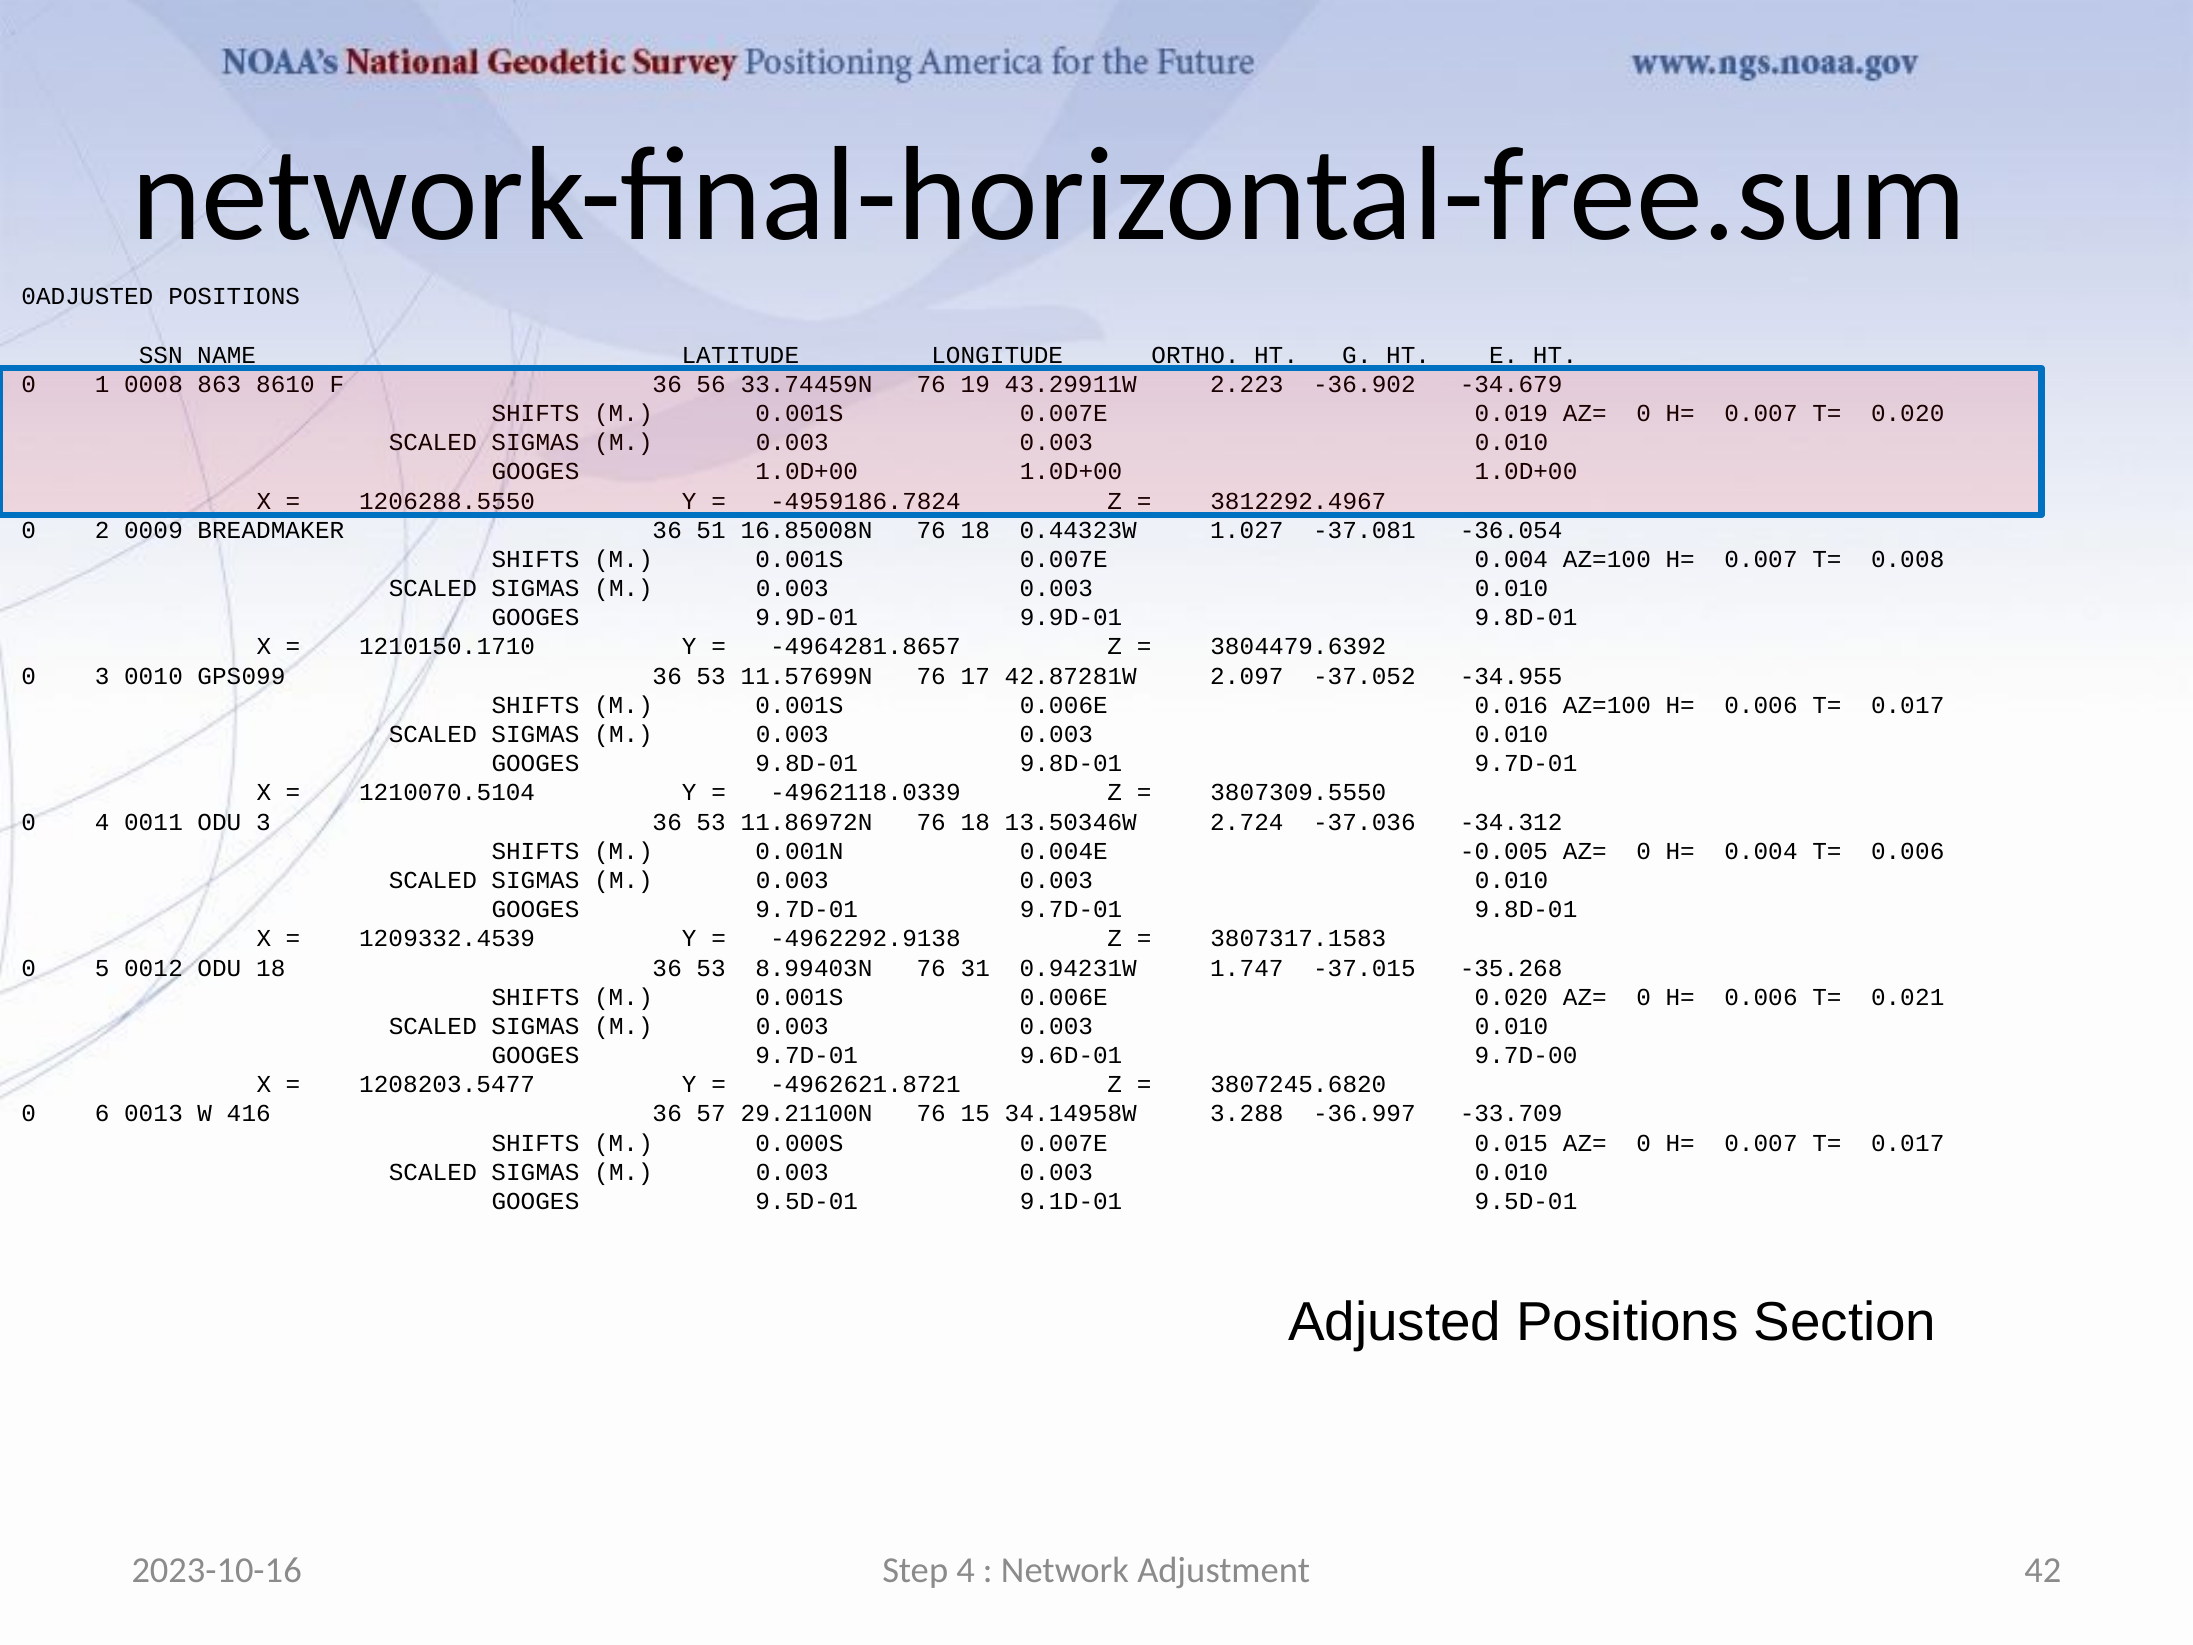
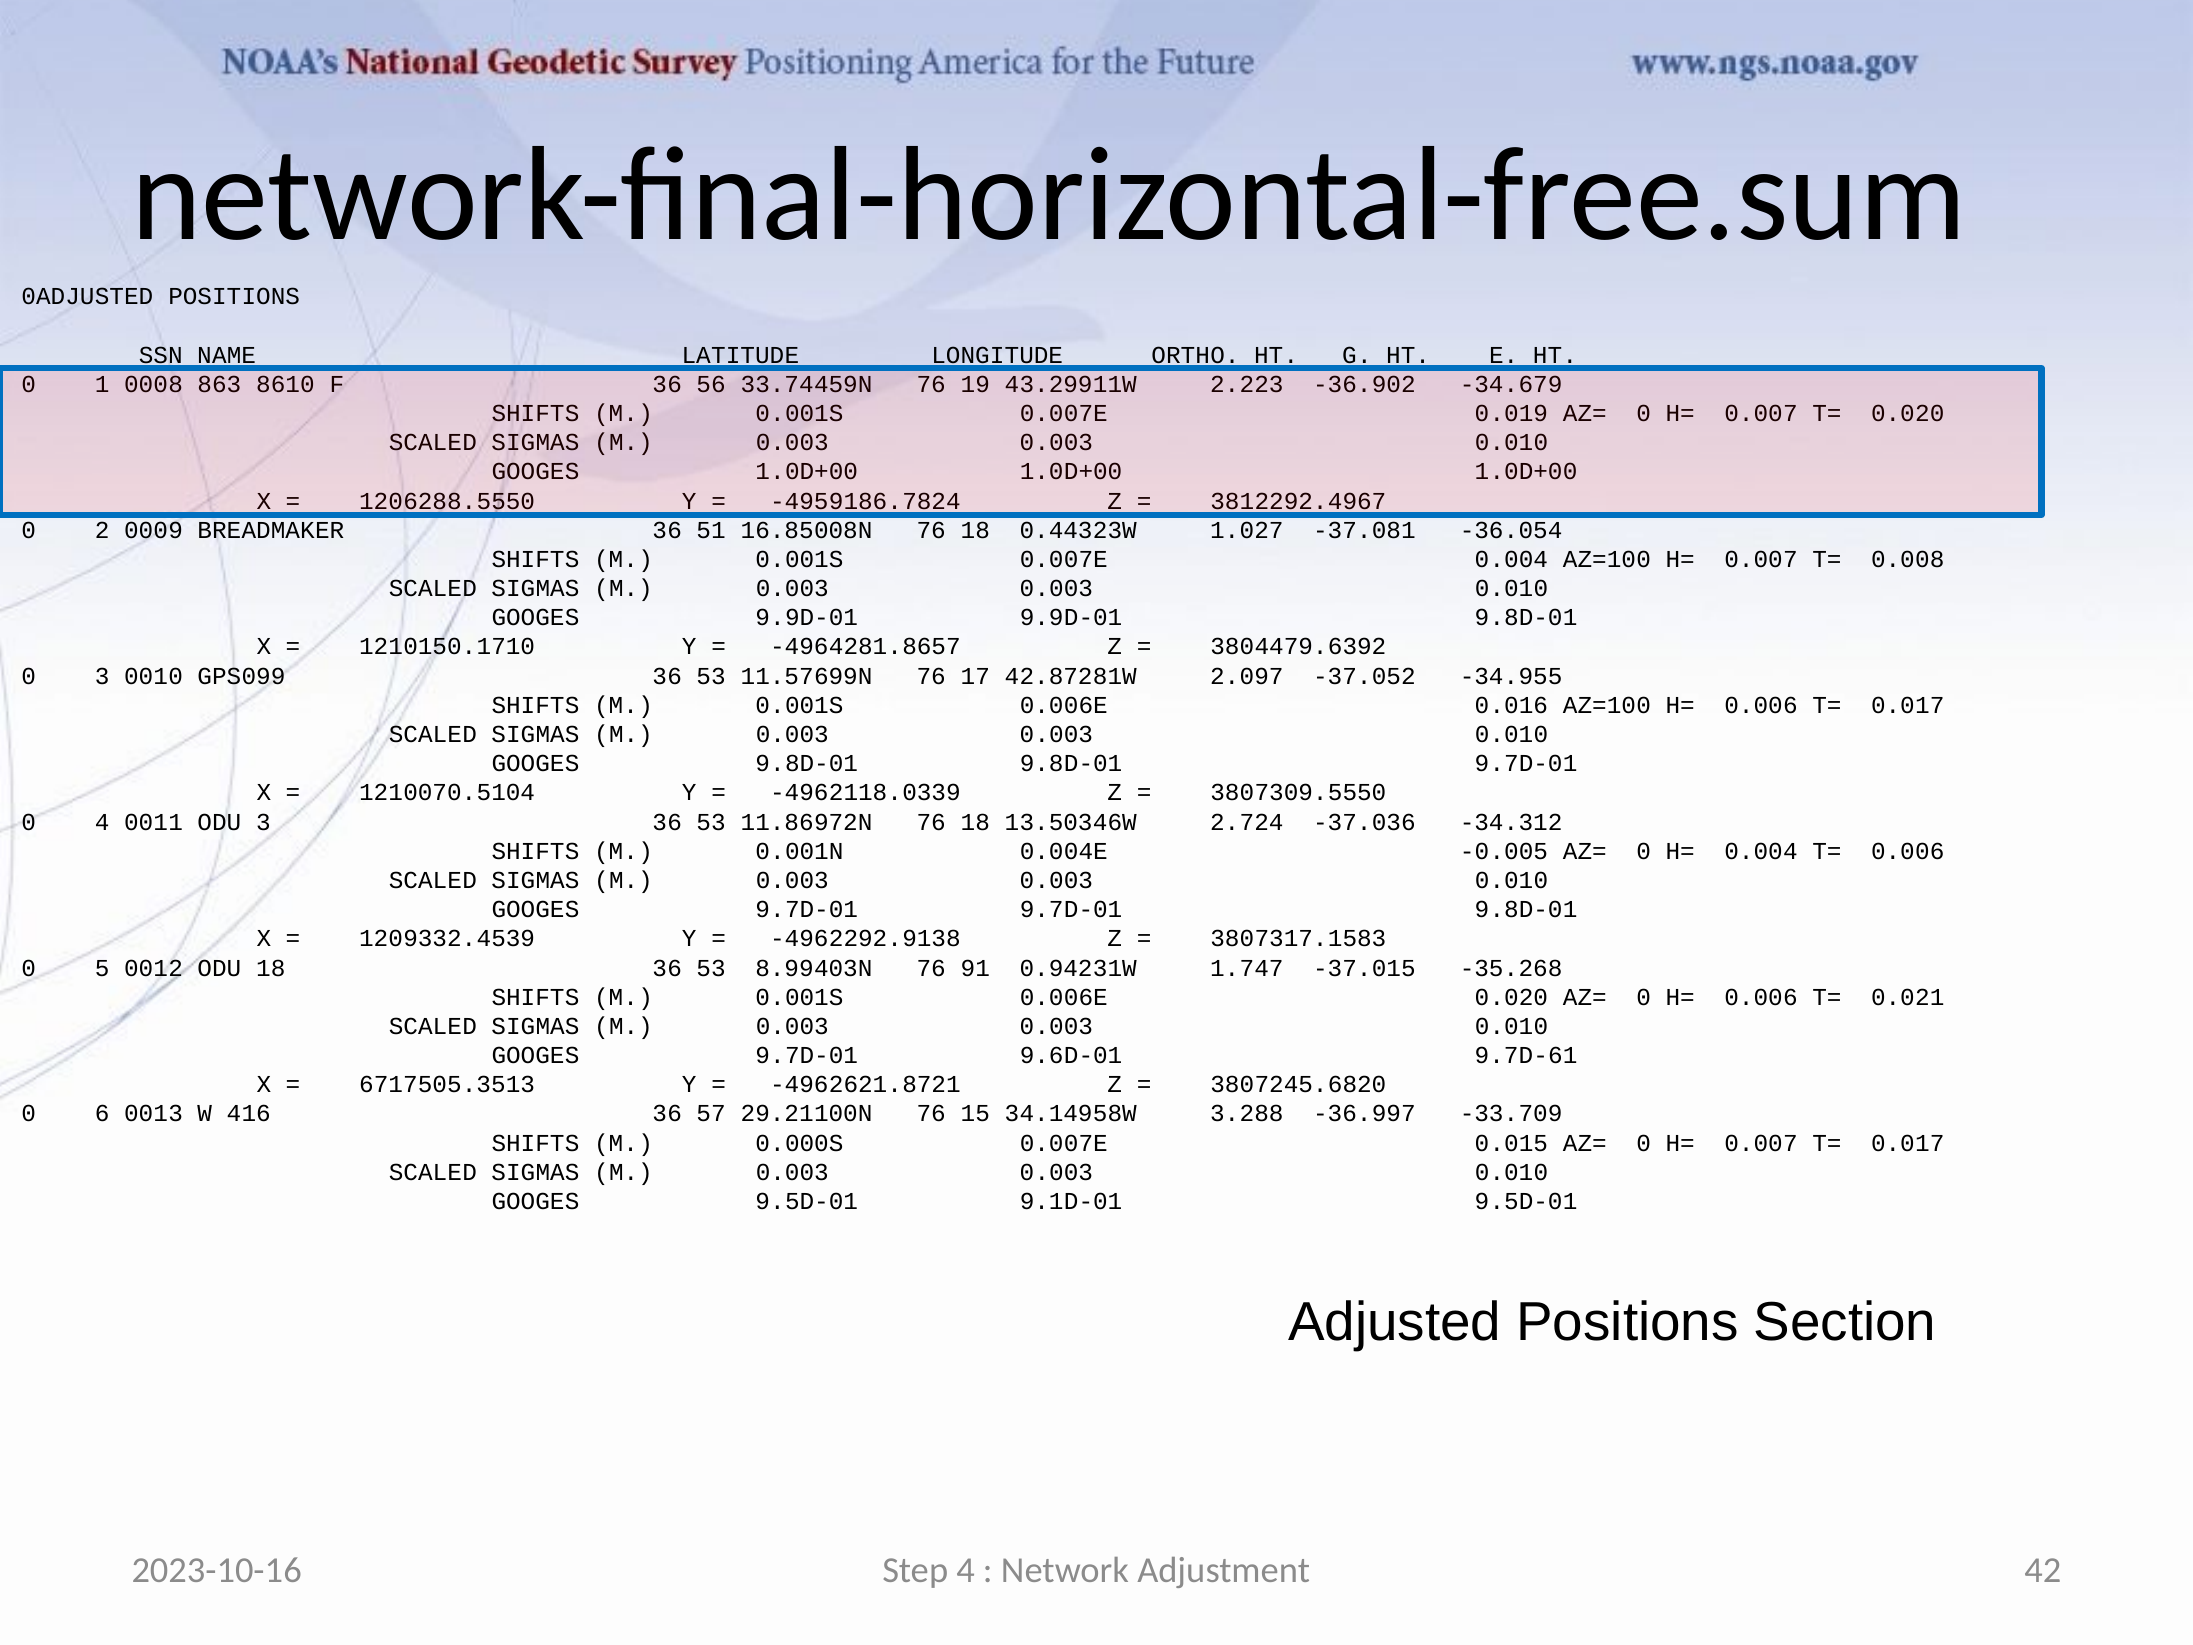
31: 31 -> 91 (975, 968)
9.7D-00: 9.7D-00 -> 9.7D-61 (1526, 1055)
1208203.5477: 1208203.5477 -> 6717505.3513 (447, 1085)
